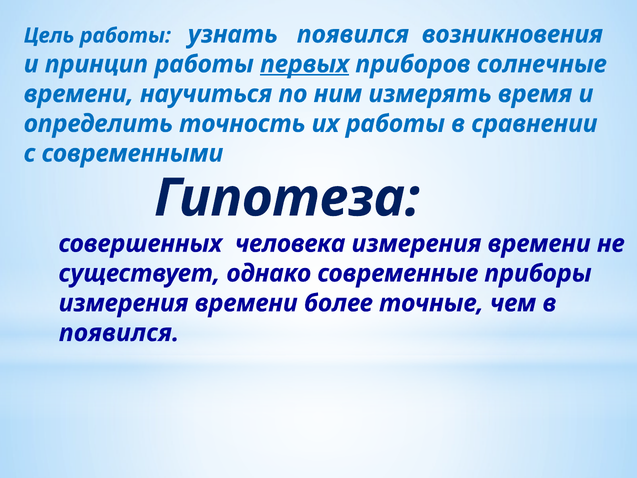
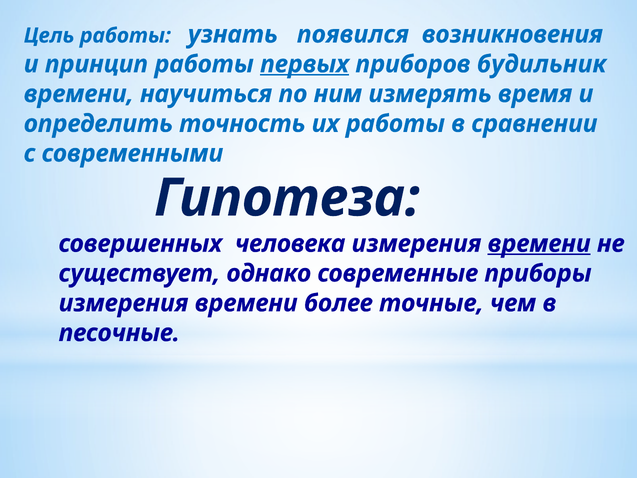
солнечные: солнечные -> будильник (542, 64)
времени underline: none -> present (539, 244)
появился: появился -> песочные (119, 333)
